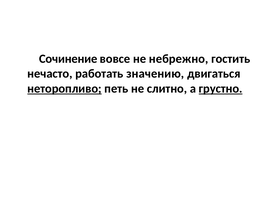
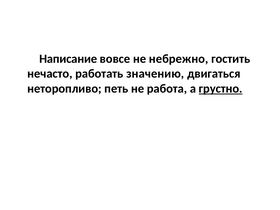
Сочинение: Сочинение -> Написание (68, 59)
неторопливо underline: present -> none (64, 89)
слитно: слитно -> работа (167, 89)
